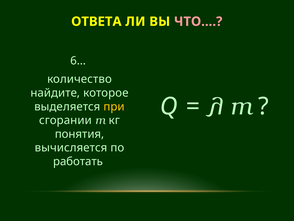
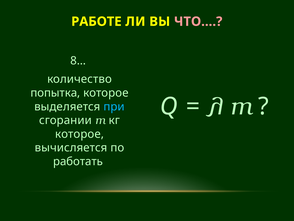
ОТВЕТА: ОТВЕТА -> РАБОТЕ (96, 21)
6…: 6… -> 8… (78, 61)
найдите: найдите -> попытка (55, 93)
при colour: yellow -> light blue (114, 106)
понятия: понятия -> которое (79, 134)
